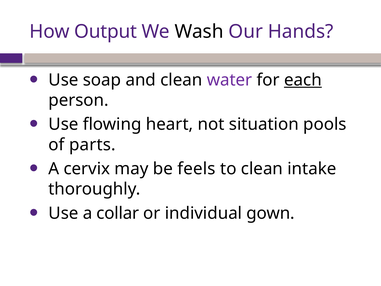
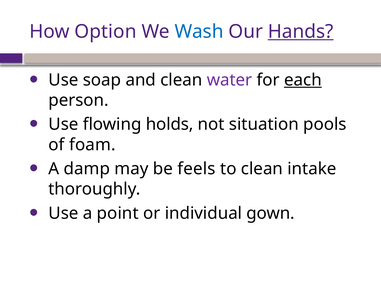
Output: Output -> Option (106, 31)
Wash colour: black -> blue (199, 31)
Hands underline: none -> present (301, 31)
heart: heart -> holds (170, 124)
parts: parts -> foam (92, 145)
cervix: cervix -> damp (87, 169)
collar: collar -> point (118, 213)
